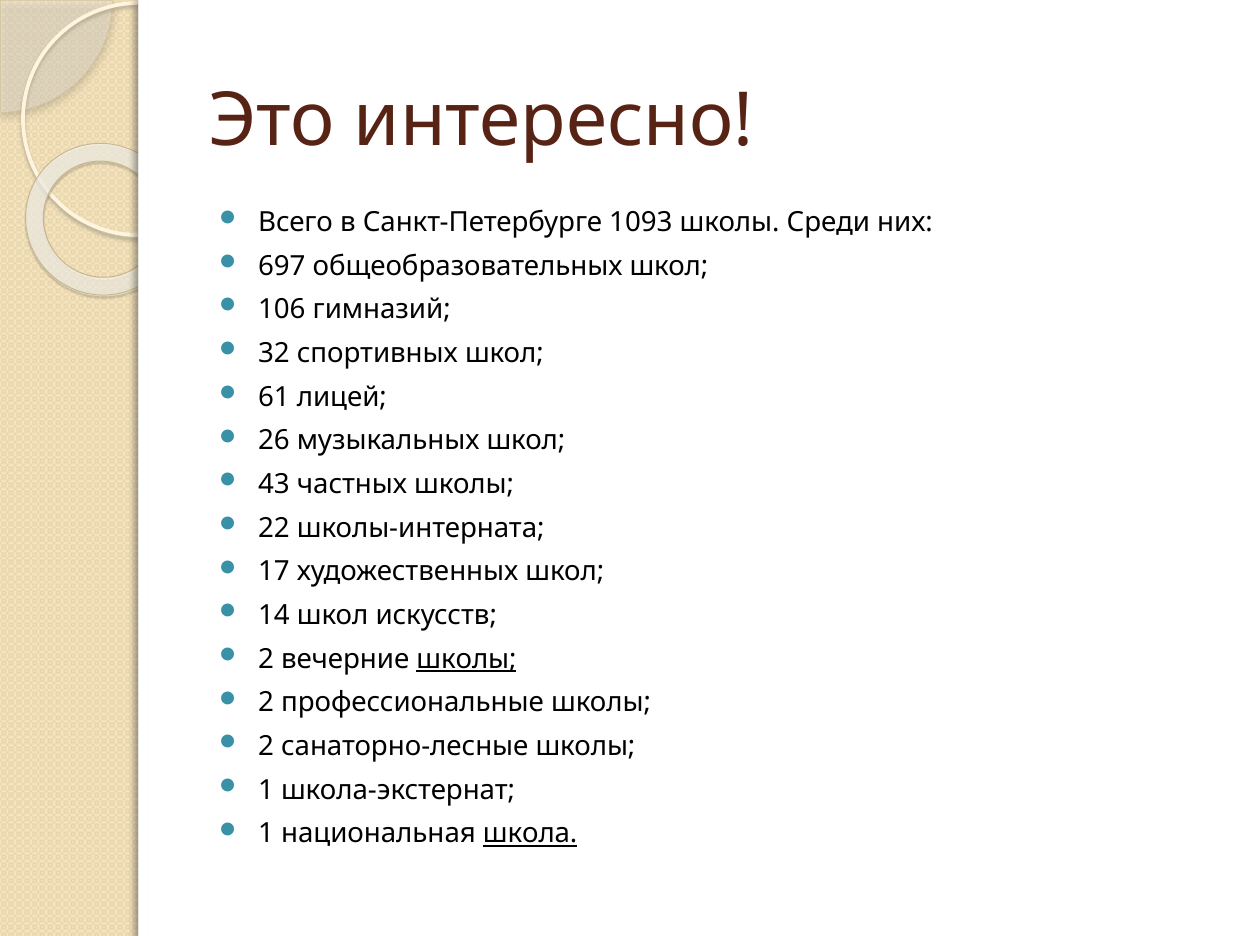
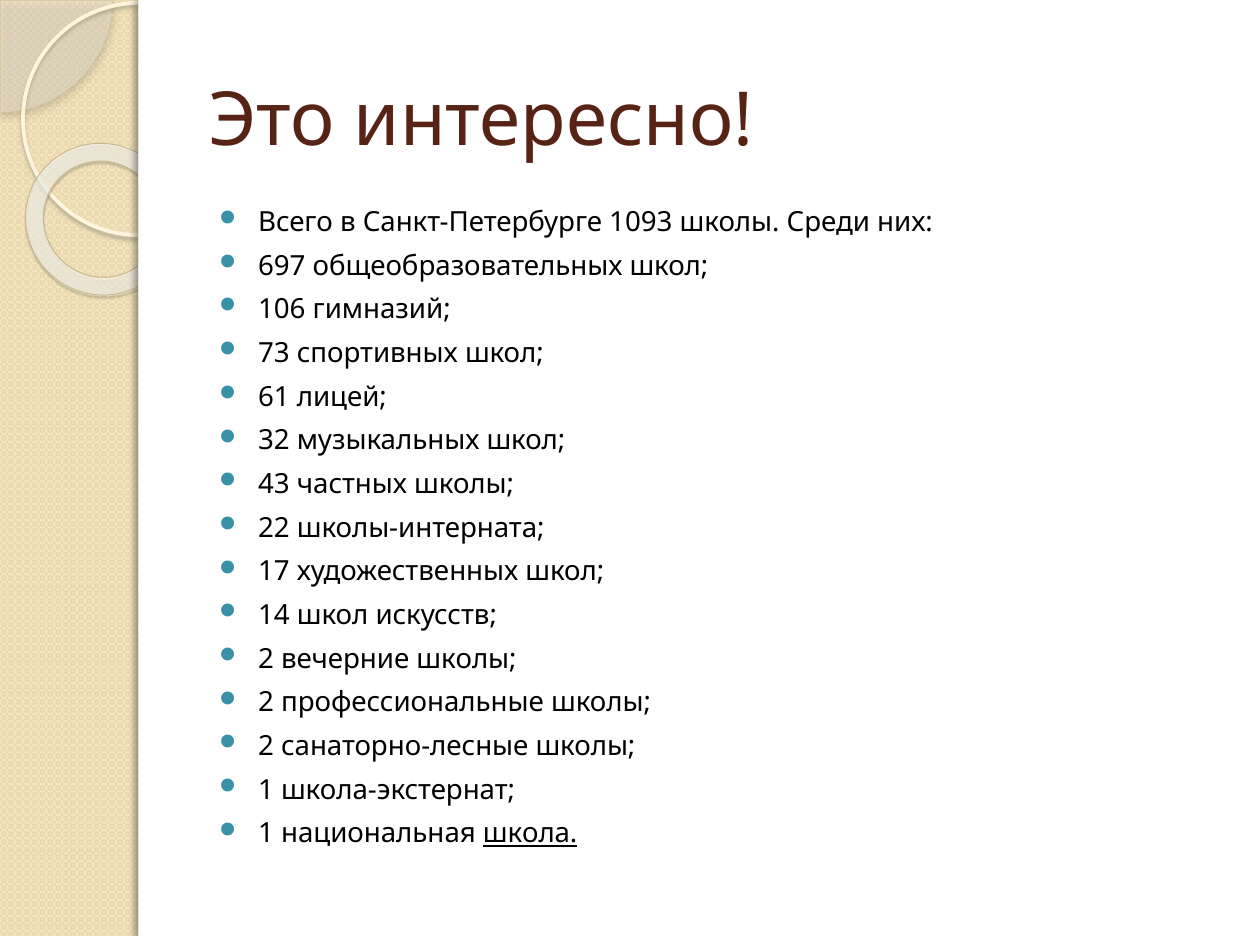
32: 32 -> 73 (274, 353)
26: 26 -> 32 (274, 441)
школы underline: present -> none (466, 659)
